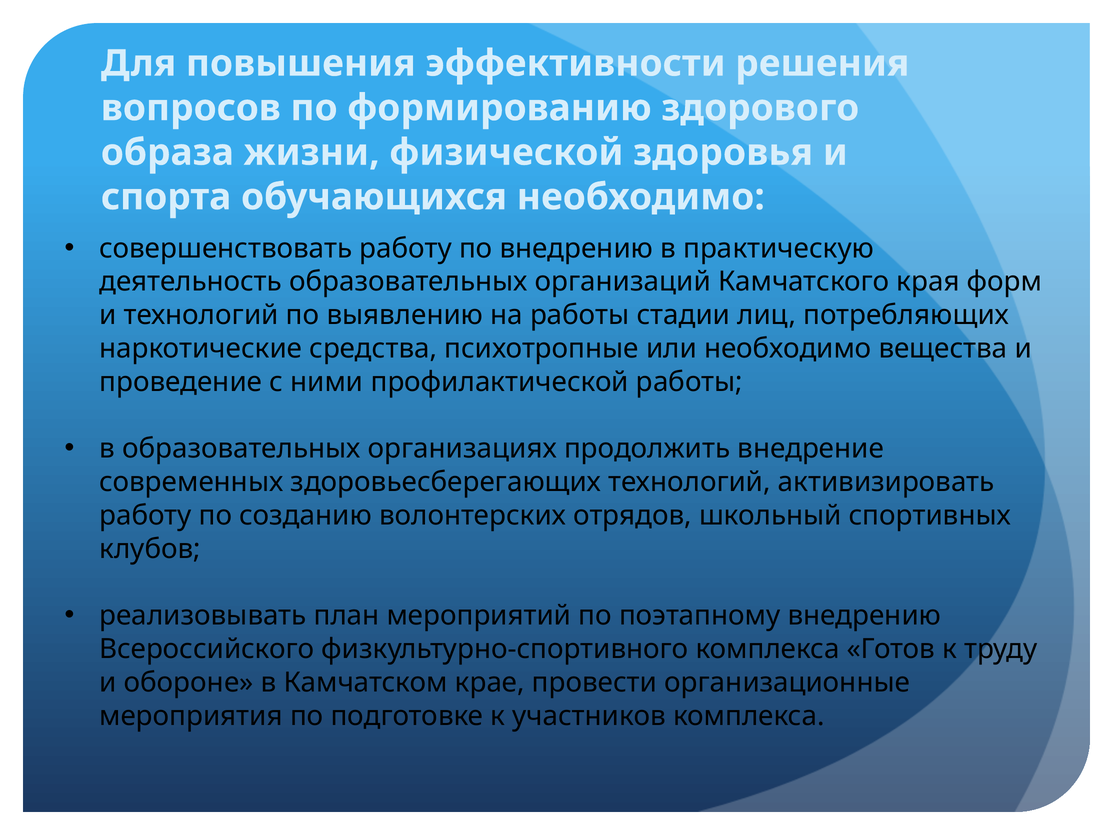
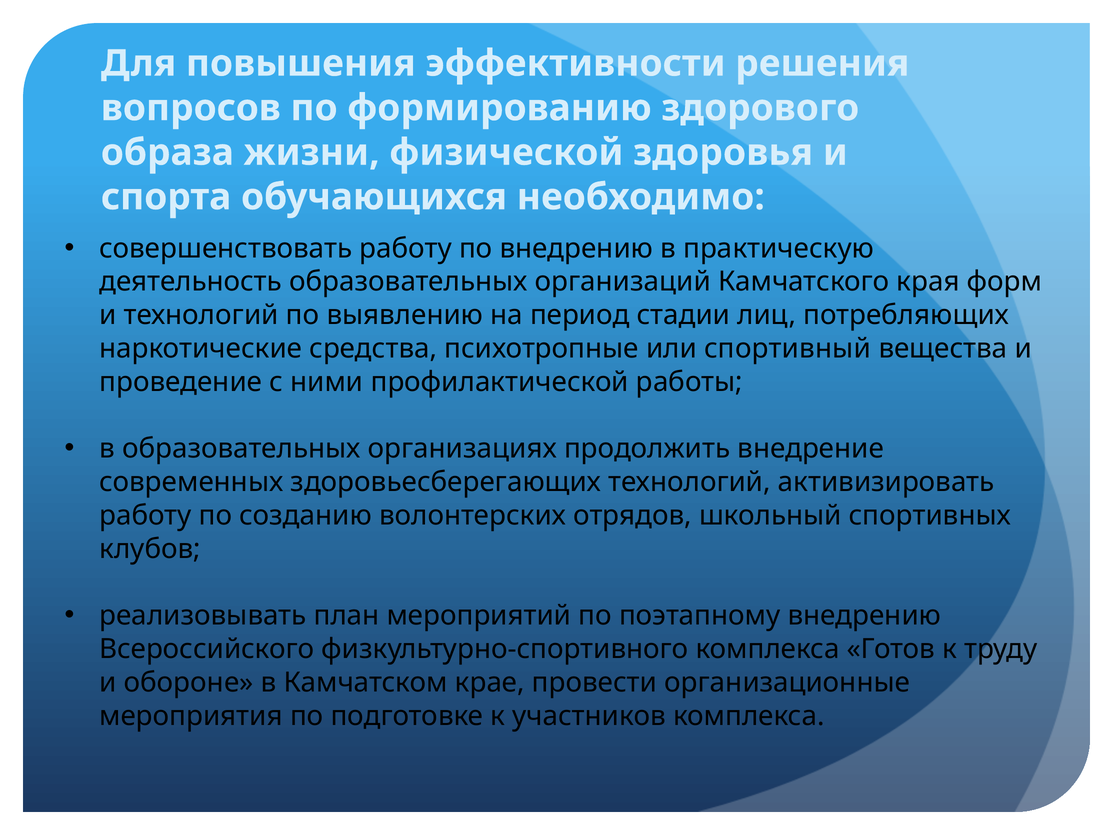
на работы: работы -> период (580, 315)
или необходимо: необходимо -> спортивный (788, 348)
